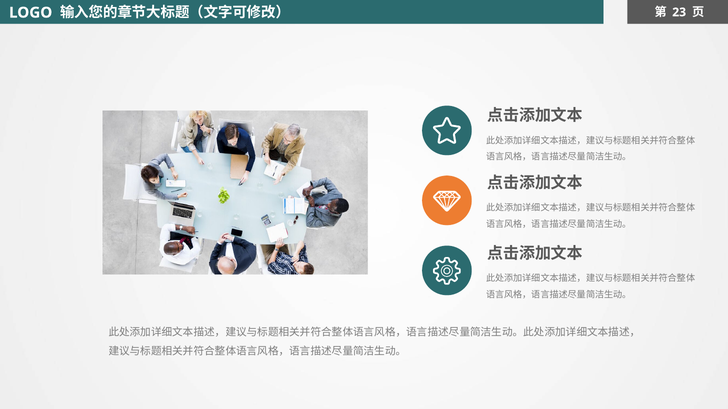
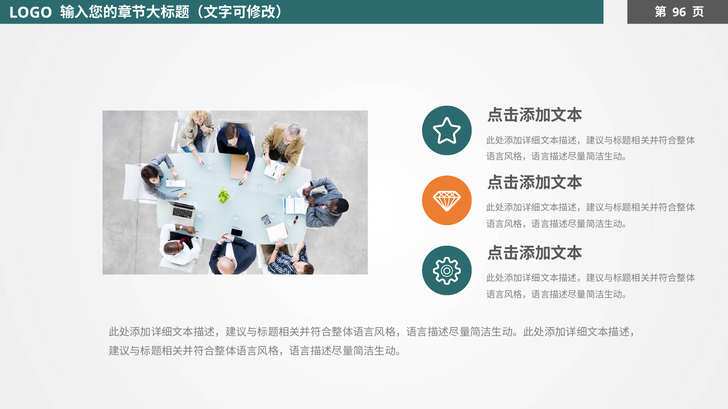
23: 23 -> 96 (679, 12)
